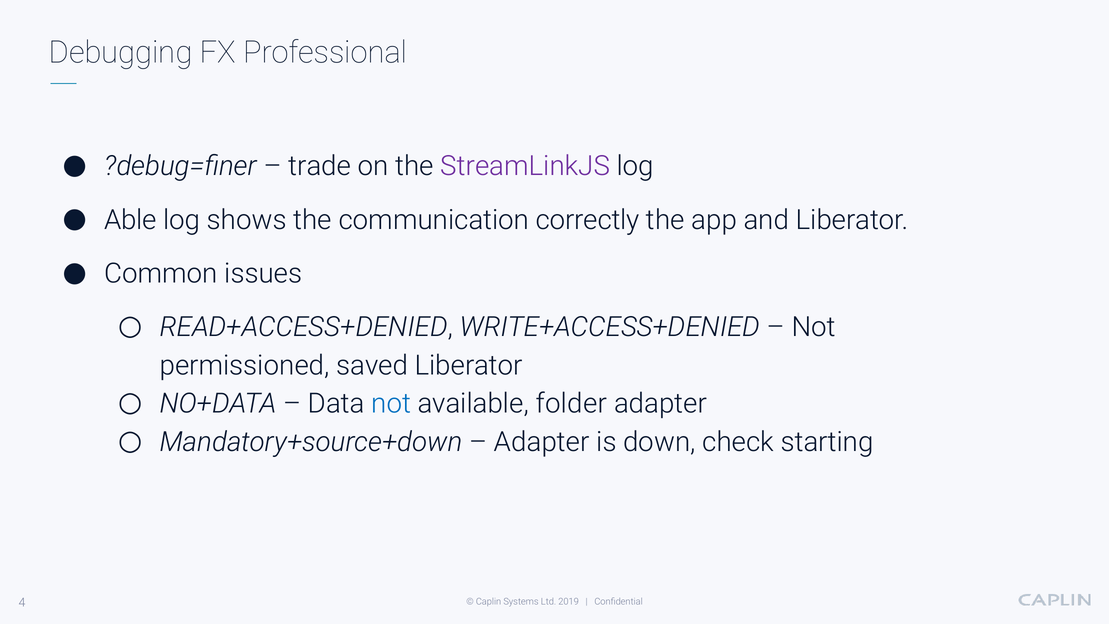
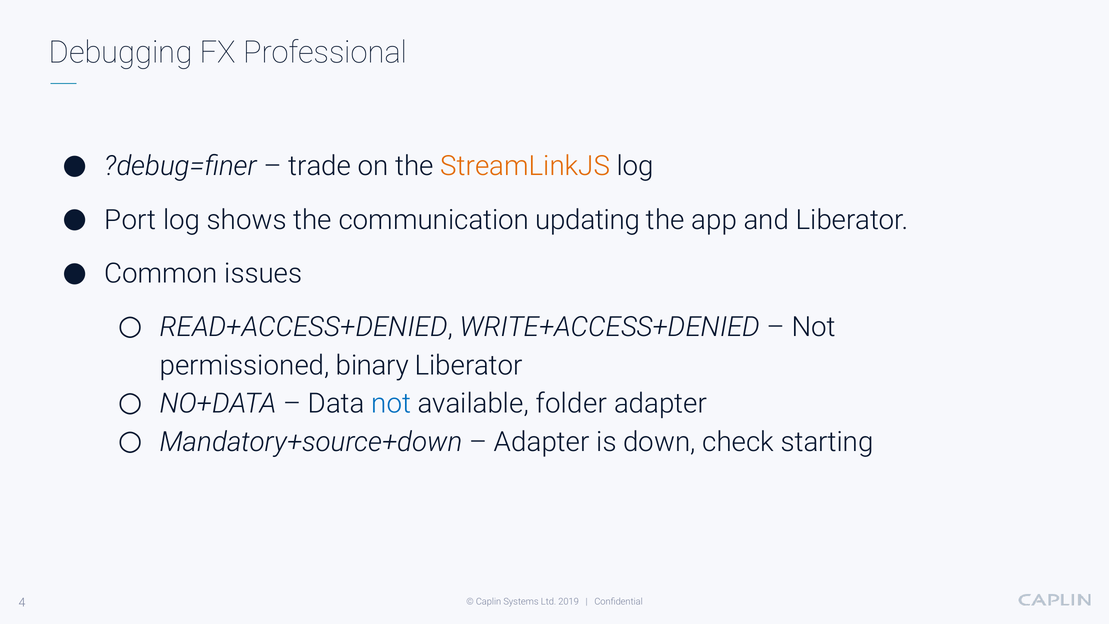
StreamLinkJS colour: purple -> orange (525, 166)
Able: Able -> Port (130, 220)
correctly: correctly -> updating (588, 220)
saved: saved -> binary (372, 365)
